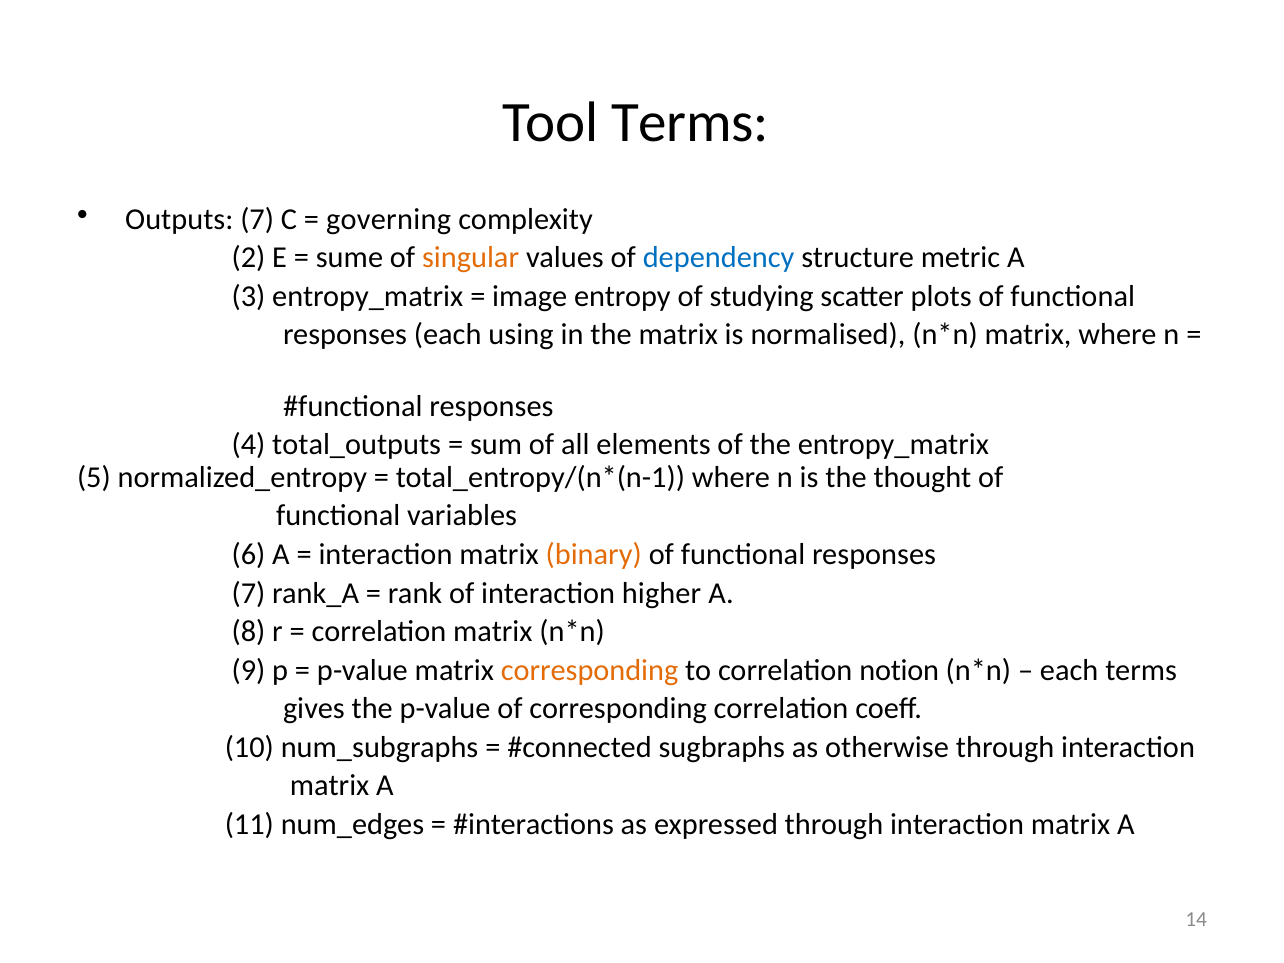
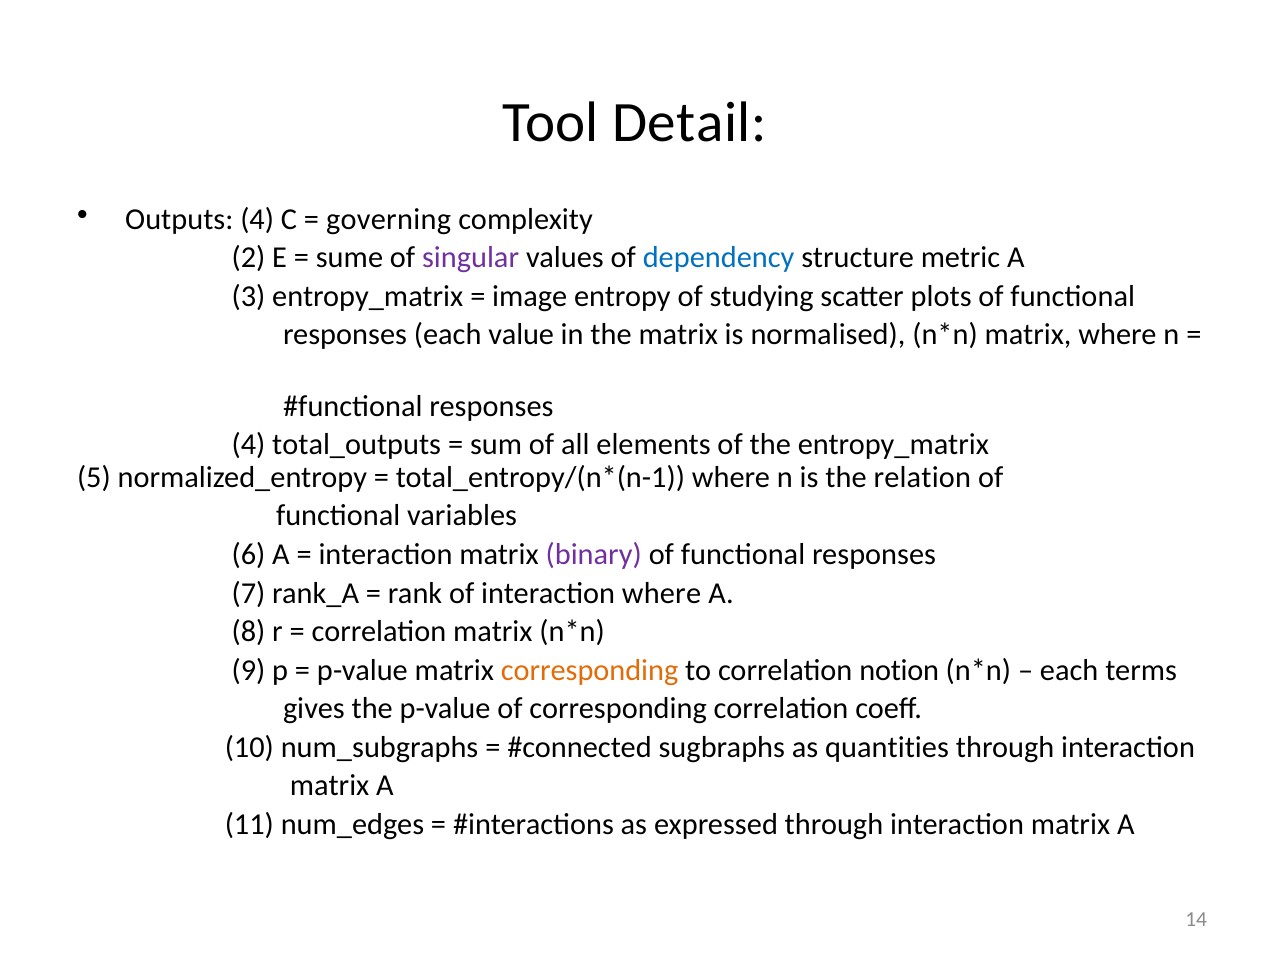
Tool Terms: Terms -> Detail (689, 123)
Outputs 7: 7 -> 4 (257, 219)
singular colour: orange -> purple (471, 258)
using: using -> value (521, 335)
thought: thought -> relation (922, 477)
binary colour: orange -> purple (594, 554)
interaction higher: higher -> where (661, 593)
otherwise: otherwise -> quantities (887, 747)
